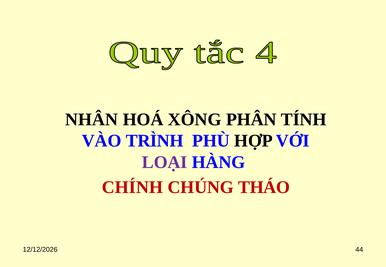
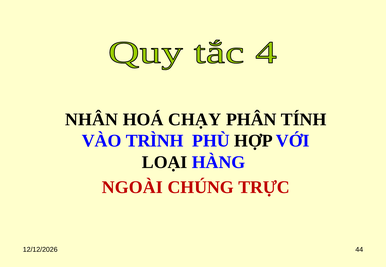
XÔNG: XÔNG -> CHẠY (195, 120)
LOẠI colour: purple -> black (165, 162)
CHÍNH: CHÍNH -> NGOÀI (132, 187)
THÁO: THÁO -> TRỰC (264, 187)
